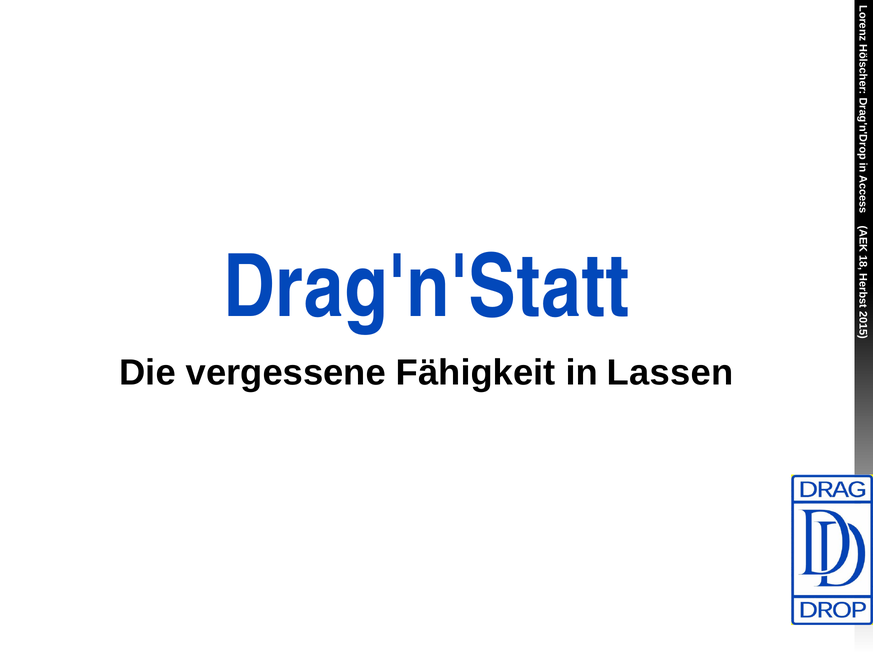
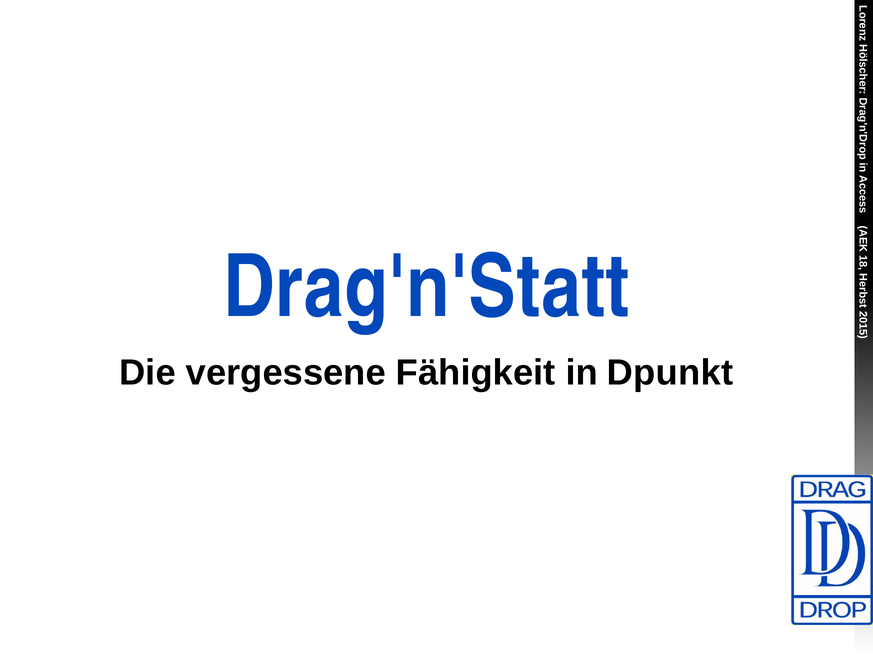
Lassen: Lassen -> Dpunkt (670, 373)
